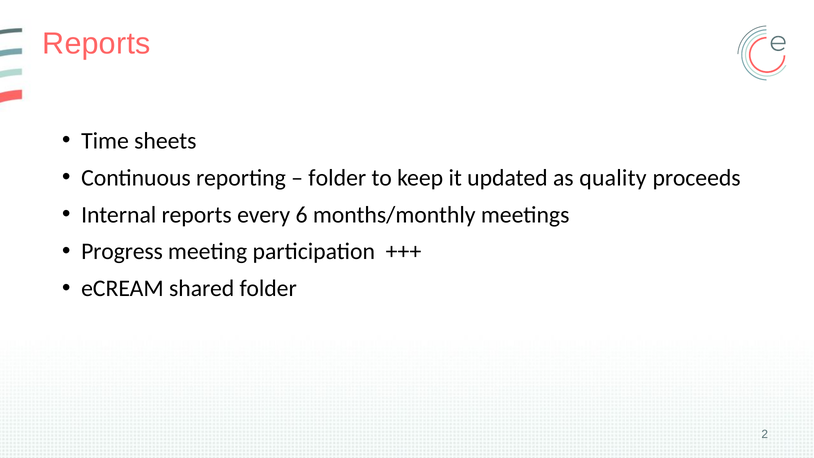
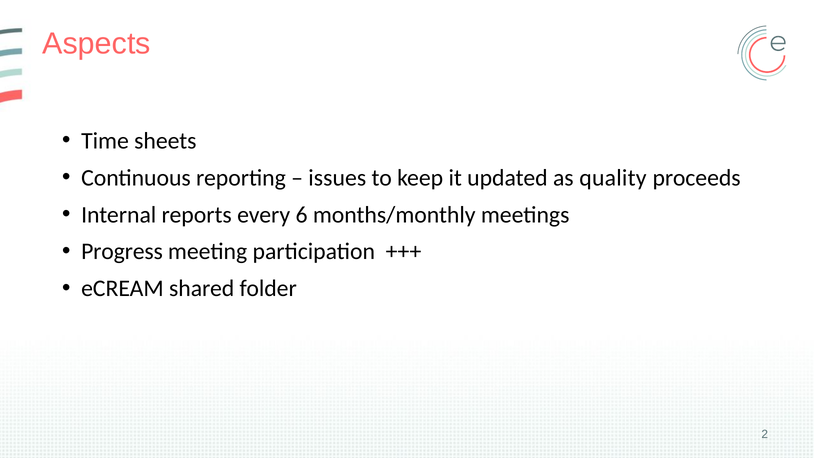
Reports: Reports -> Aspects (97, 44)
folder: folder -> issues (337, 178)
